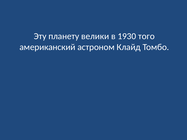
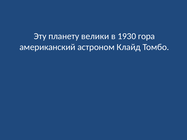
того: того -> гора (147, 36)
